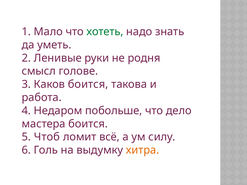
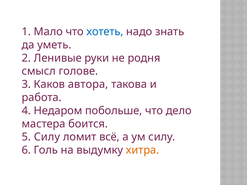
хотеть colour: green -> blue (105, 32)
Каков боится: боится -> автора (88, 84)
5 Чтоб: Чтоб -> Силу (47, 137)
